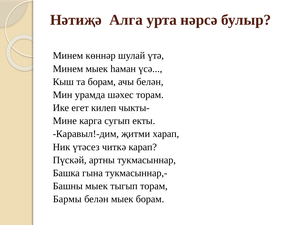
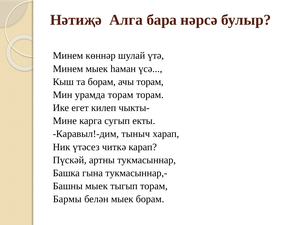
урта: урта -> бара (162, 20)
ачы белән: белән -> торам (150, 82)
урамда шәхес: шәхес -> торам (121, 95)
җитми: җитми -> тыныч (136, 134)
